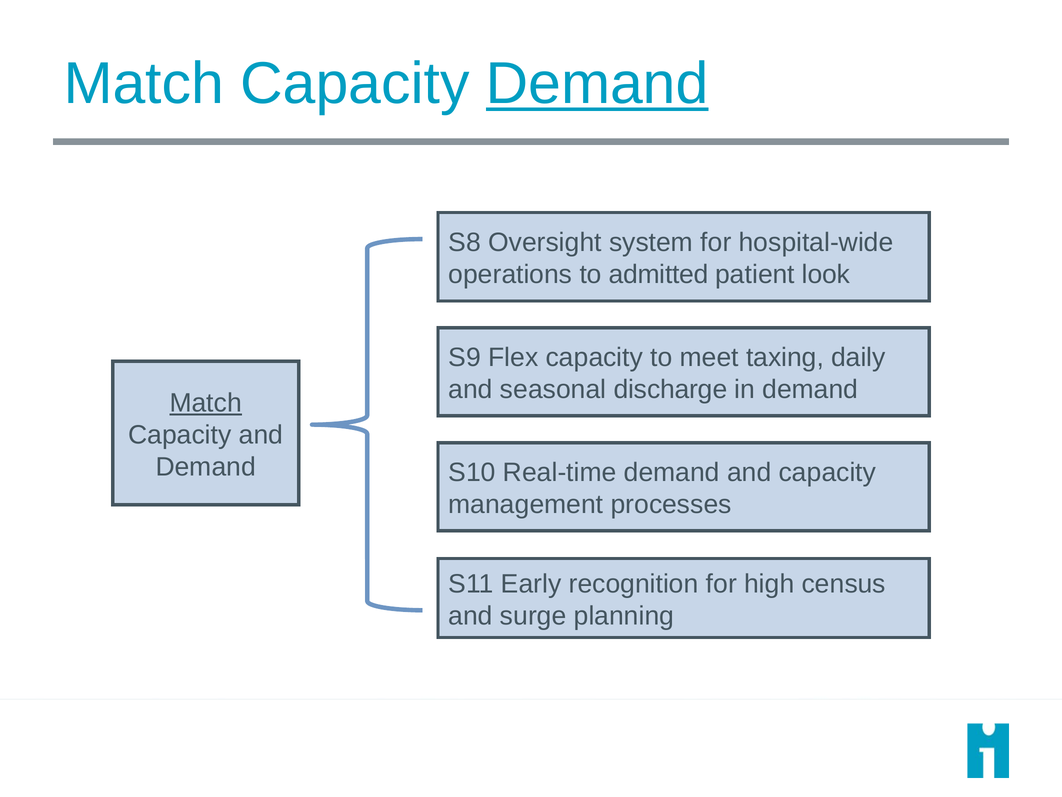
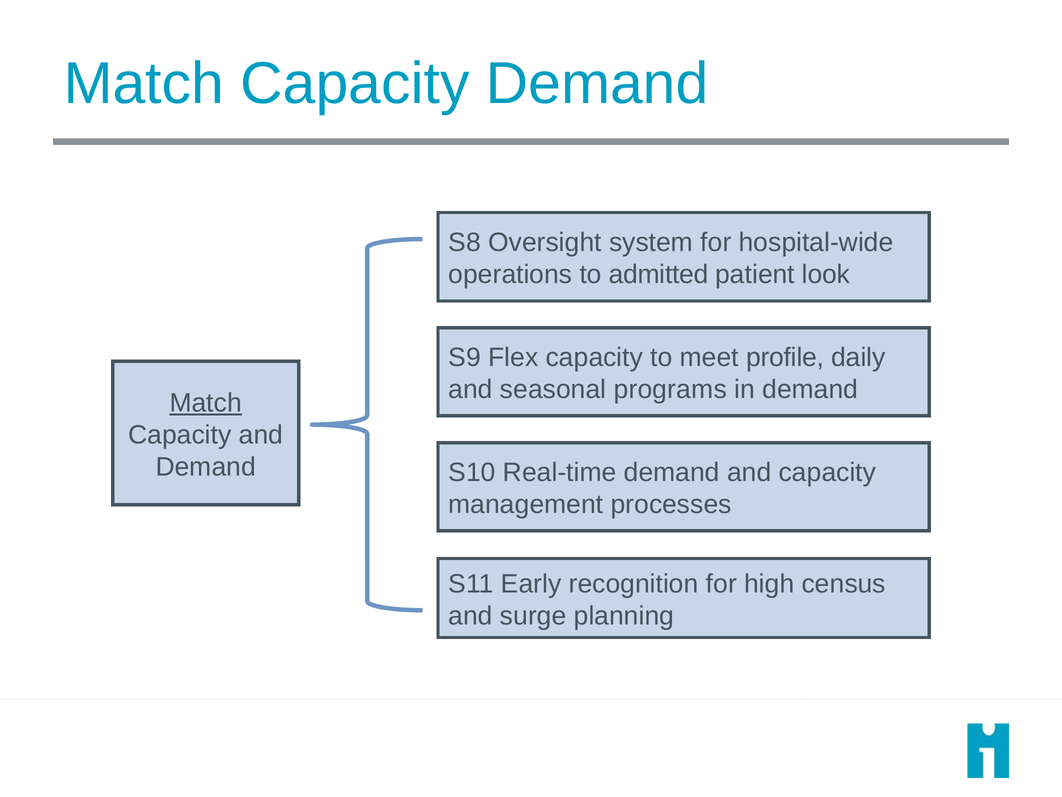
Demand underline: present -> none (597, 84)
taxing: taxing -> profile (785, 357)
discharge: discharge -> programs (670, 389)
